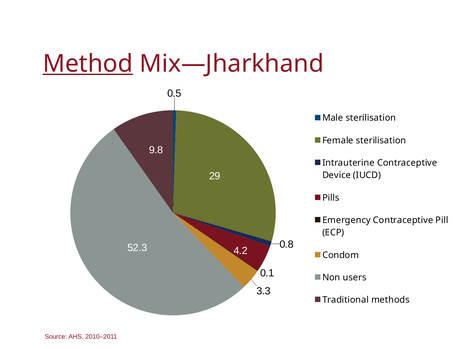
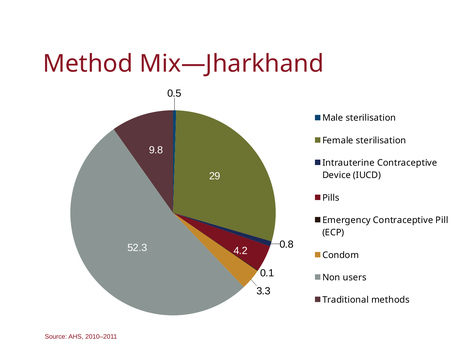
Method underline: present -> none (88, 64)
